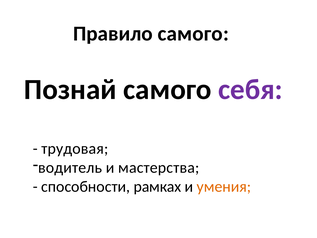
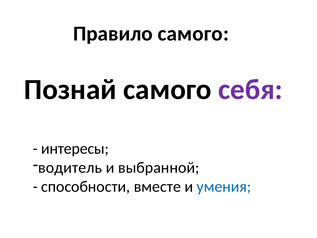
трудовая: трудовая -> интересы (75, 148)
мастерства: мастерства -> выбранной (159, 167)
рамках: рамках -> вместе (157, 186)
умения colour: orange -> blue (224, 186)
